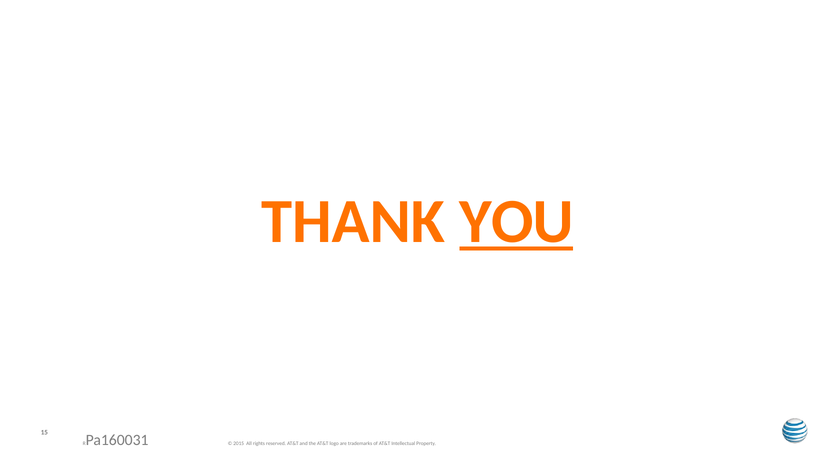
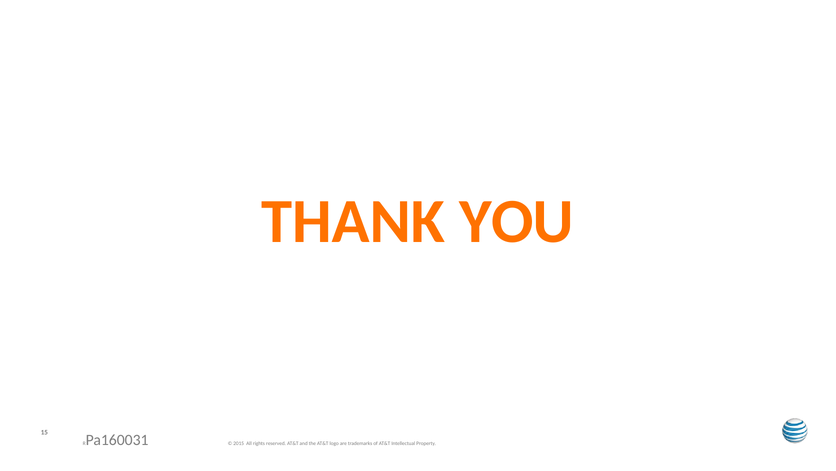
YOU underline: present -> none (516, 221)
